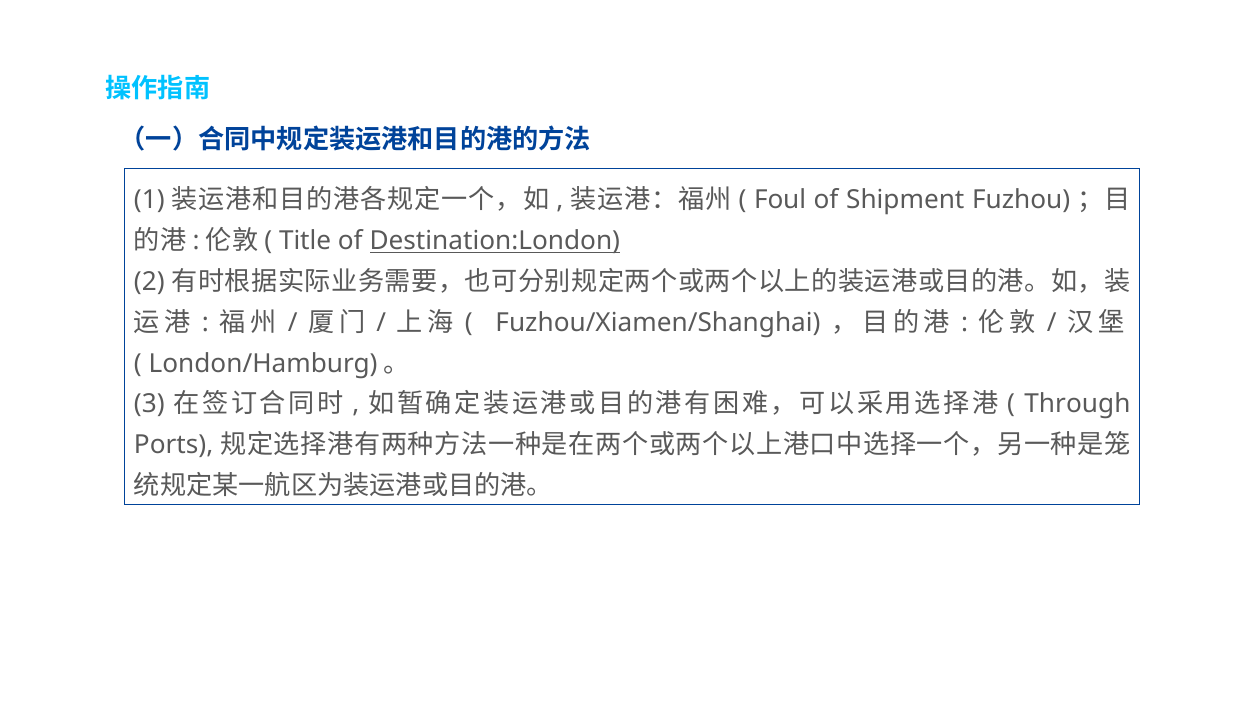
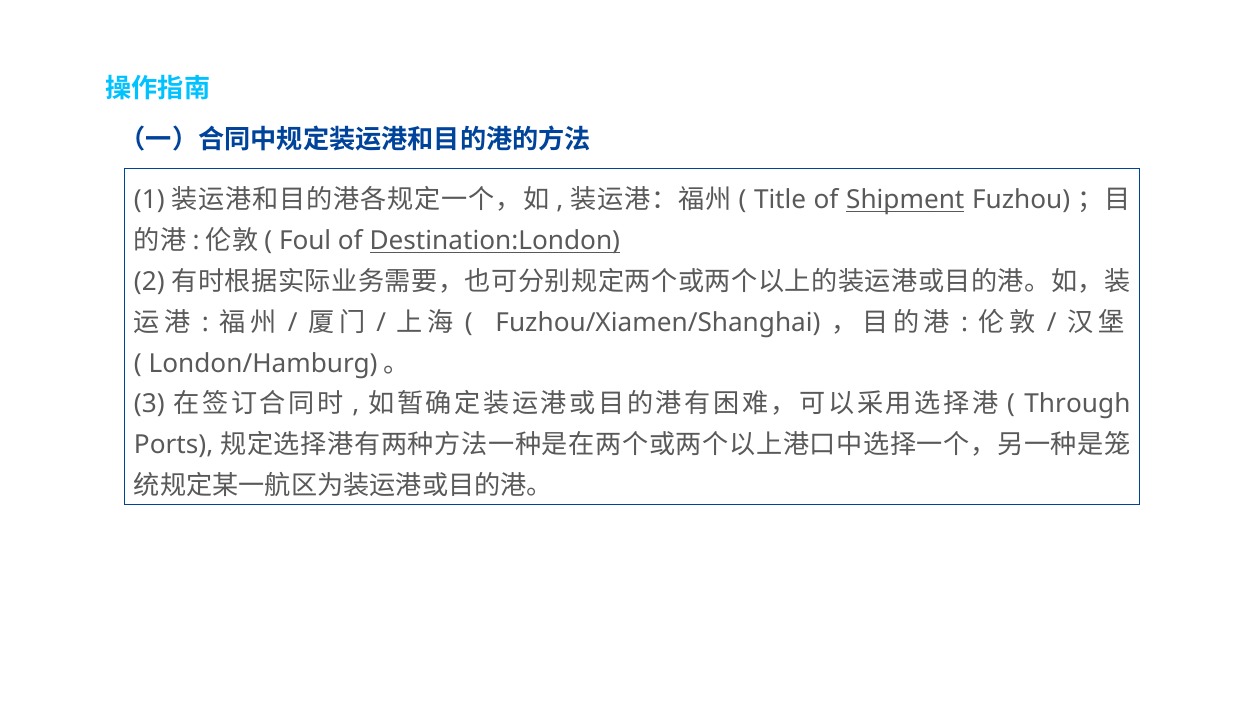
Foul: Foul -> Title (780, 200)
Shipment underline: none -> present (905, 200)
Title: Title -> Foul (305, 241)
